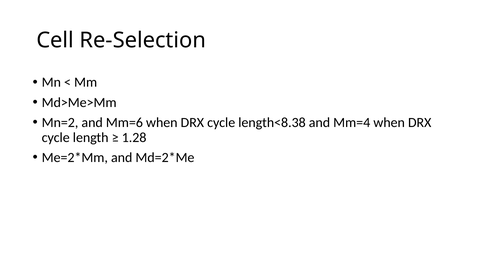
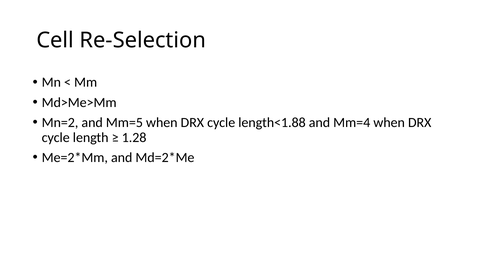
Mm=6: Mm=6 -> Mm=5 (124, 122)
length<8.38: length<8.38 -> length<1.88 (272, 122)
